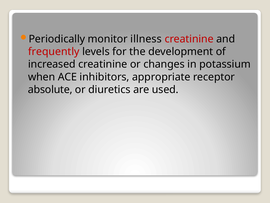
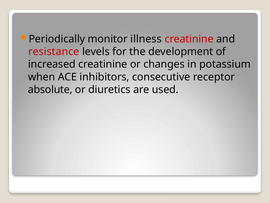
frequently: frequently -> resistance (54, 52)
appropriate: appropriate -> consecutive (161, 77)
